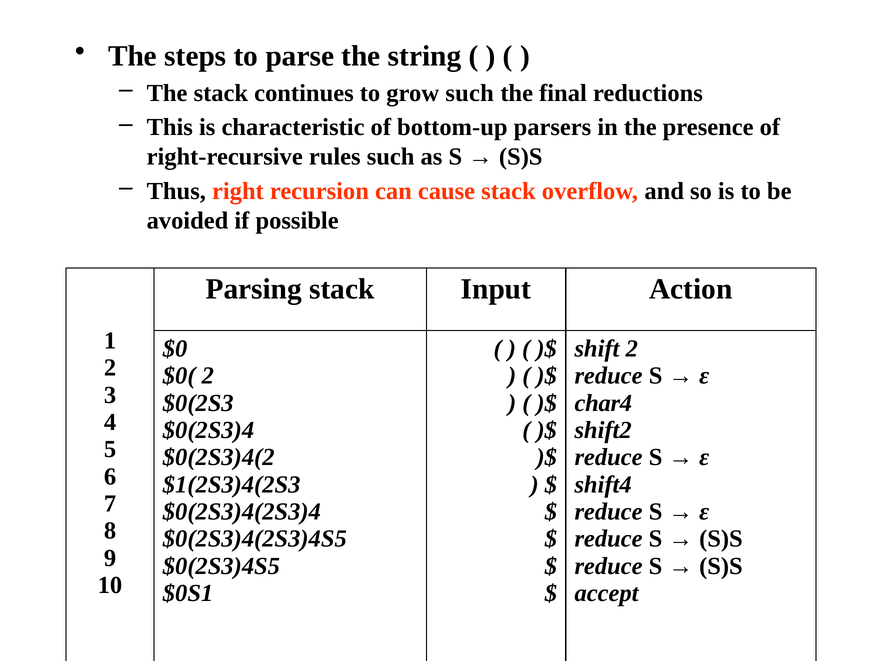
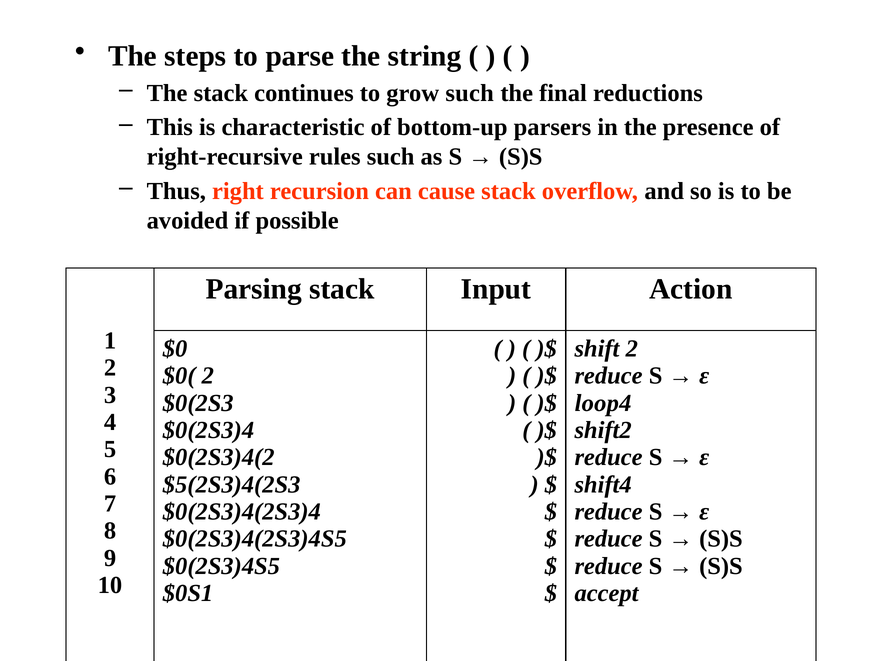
char4: char4 -> loop4 (603, 403)
$1(2S3)4(2S3: $1(2S3)4(2S3 -> $5(2S3)4(2S3 (232, 485)
